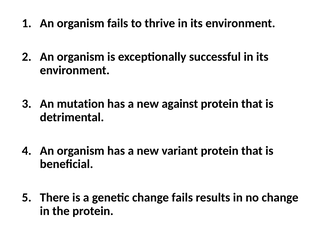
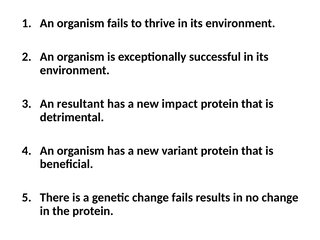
mutation: mutation -> resultant (81, 104)
against: against -> impact (180, 104)
